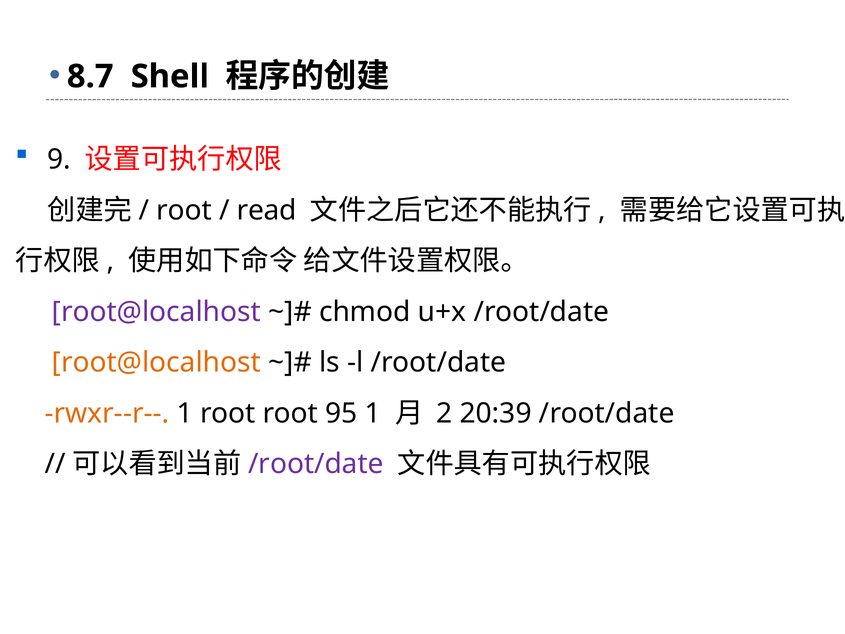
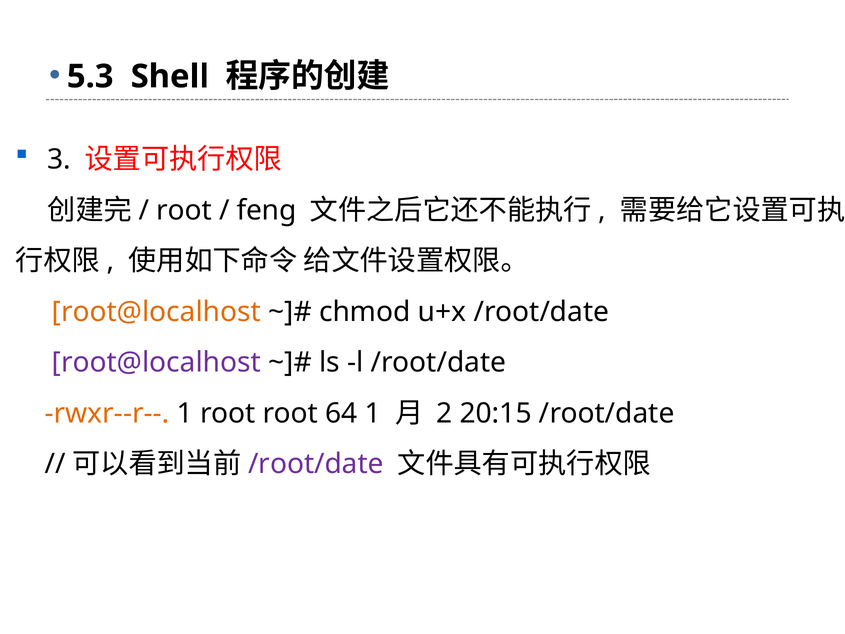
8.7: 8.7 -> 5.3 (90, 76)
9: 9 -> 3 (59, 160)
read: read -> feng (267, 210)
root@localhost colour: purple -> orange (156, 312)
root@localhost colour: orange -> purple (156, 362)
95: 95 -> 64 (342, 413)
20:39: 20:39 -> 20:15 (496, 413)
